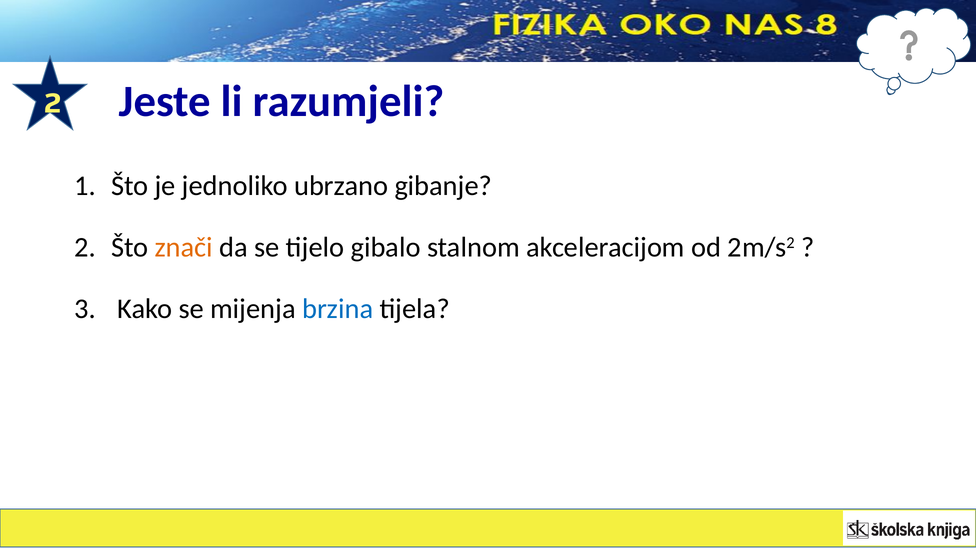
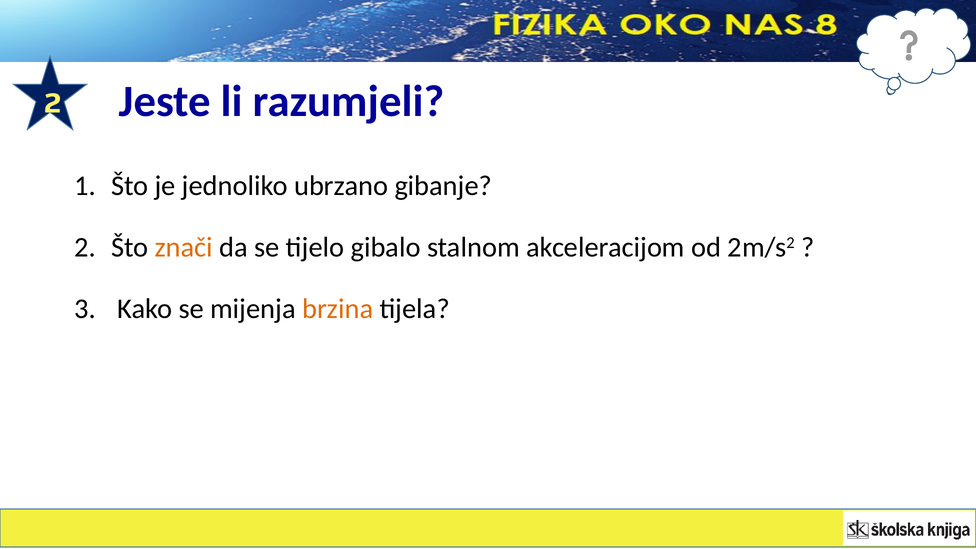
brzina colour: blue -> orange (338, 309)
